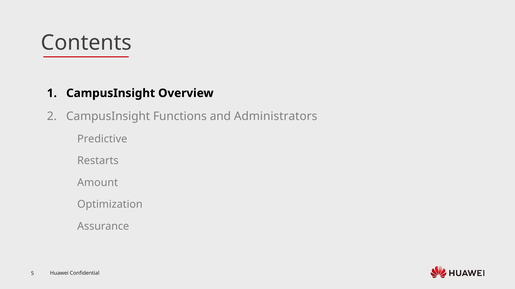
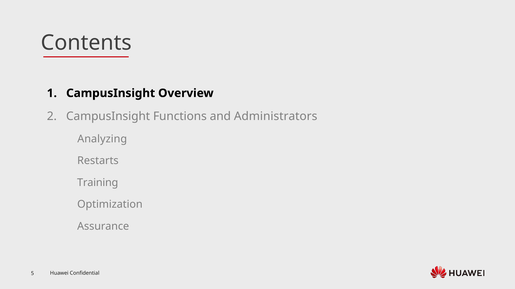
Predictive: Predictive -> Analyzing (102, 139)
Amount: Amount -> Training (98, 183)
